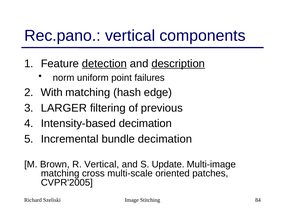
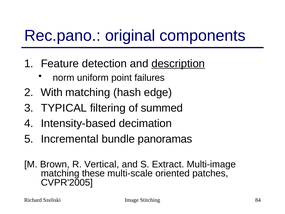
Rec.pano vertical: vertical -> original (130, 36)
detection underline: present -> none (104, 63)
LARGER: LARGER -> TYPICAL (64, 108)
previous: previous -> summed (162, 108)
bundle decimation: decimation -> panoramas (165, 139)
Update: Update -> Extract (168, 164)
cross: cross -> these (93, 173)
